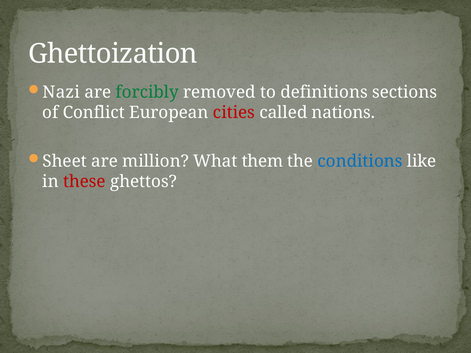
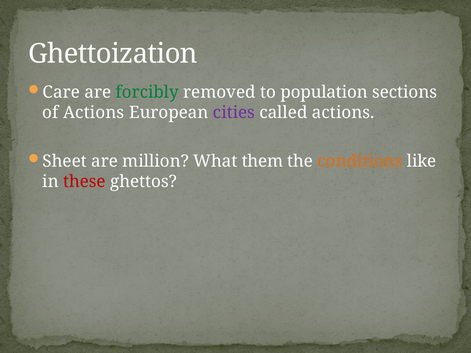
Nazi: Nazi -> Care (61, 92)
definitions: definitions -> population (324, 92)
of Conflict: Conflict -> Actions (94, 113)
cities colour: red -> purple (234, 113)
called nations: nations -> actions (343, 113)
conditions colour: blue -> orange (360, 161)
